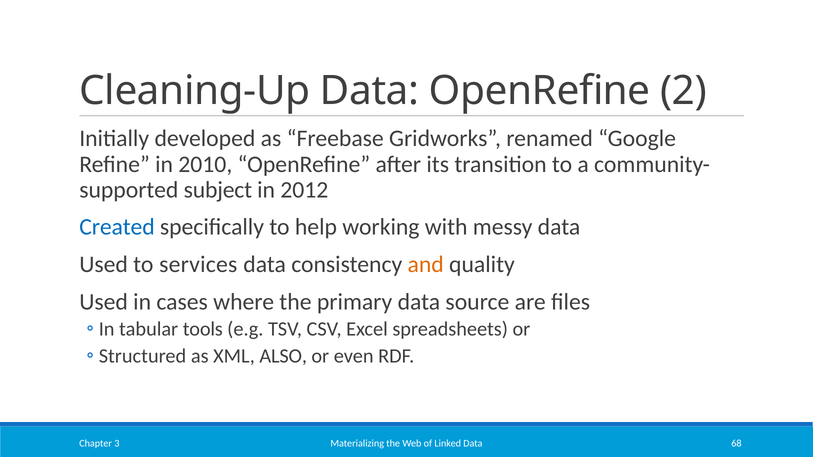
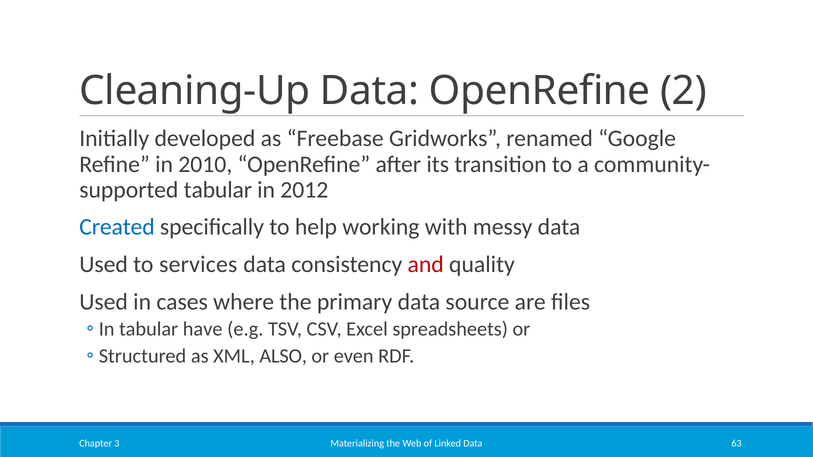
subject: subject -> tabular (218, 190)
and colour: orange -> red (426, 265)
tools: tools -> have (203, 329)
68: 68 -> 63 (736, 444)
